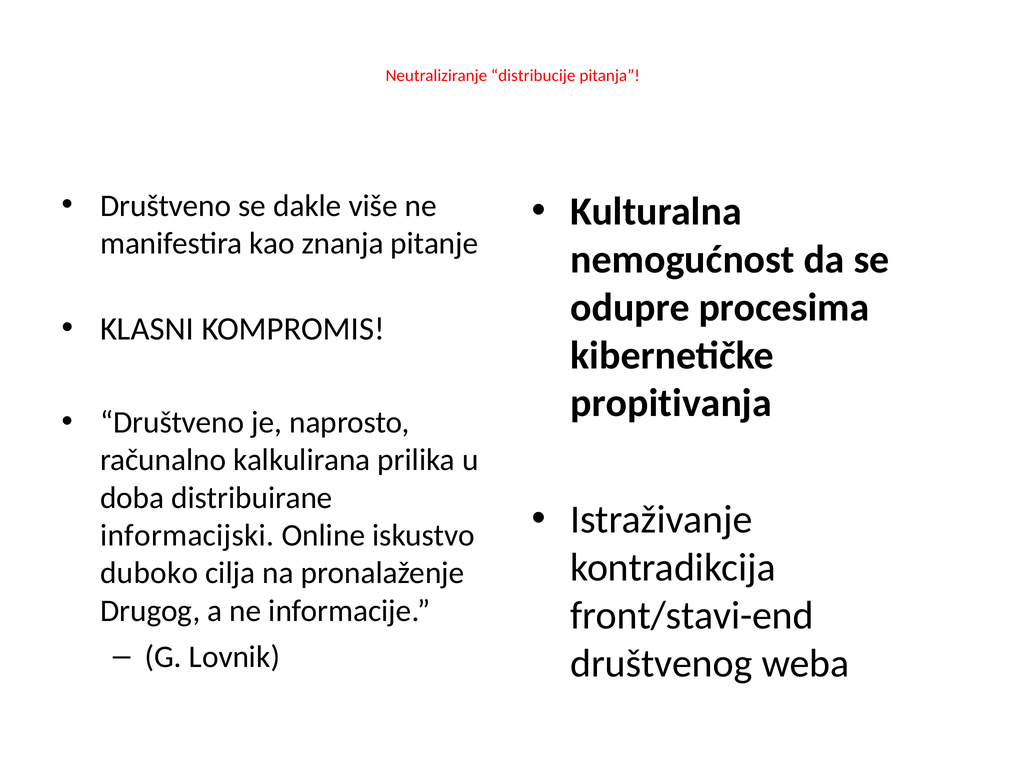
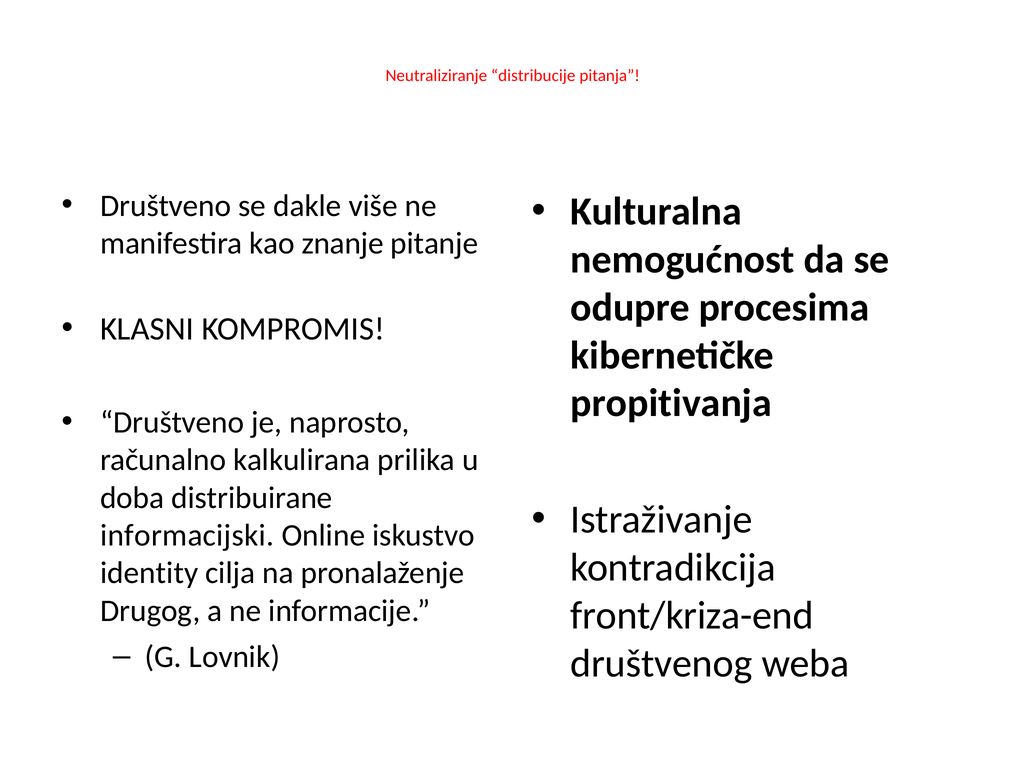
znanja: znanja -> znanje (343, 243)
duboko: duboko -> identity (149, 573)
front/stavi-end: front/stavi-end -> front/kriza-end (692, 615)
